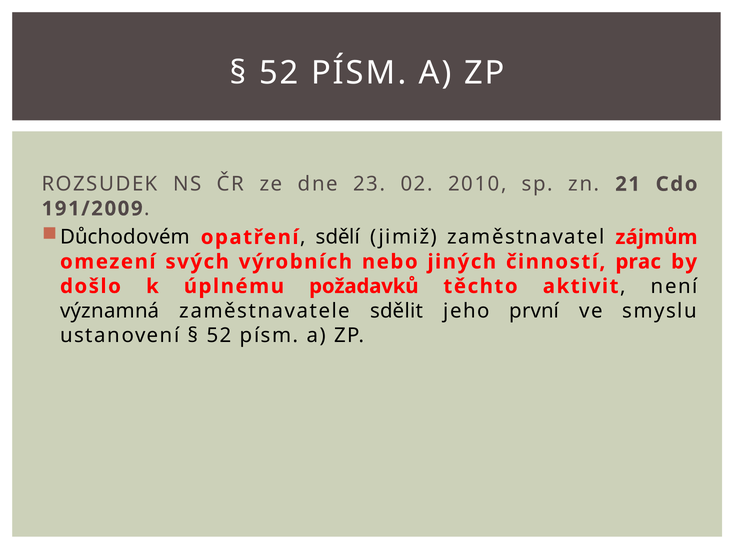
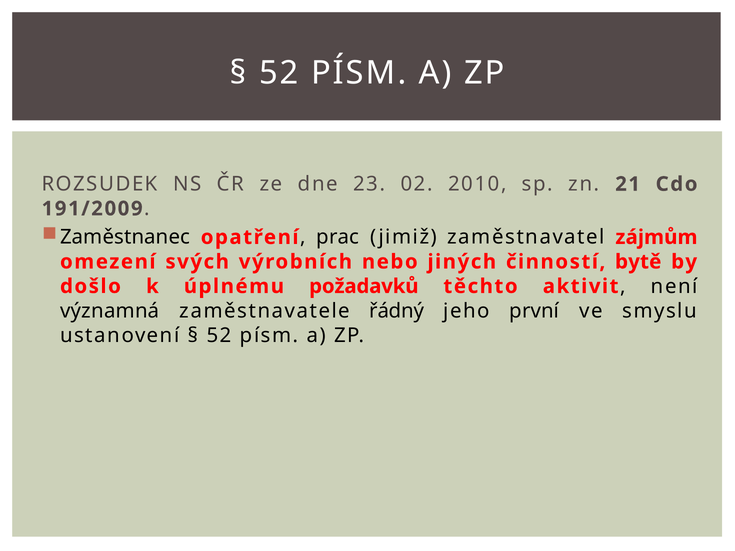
Důchodovém: Důchodovém -> Zaměstnanec (125, 237)
sdělí: sdělí -> prac (338, 237)
prac: prac -> bytě (638, 262)
sdělit: sdělit -> řádný (397, 311)
